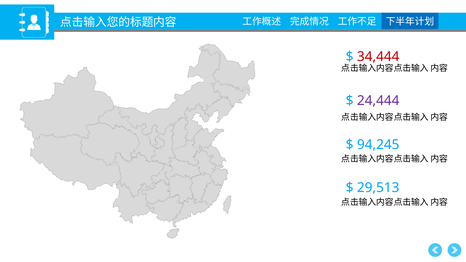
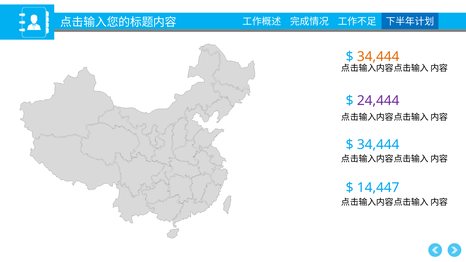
34,444 colour: red -> orange (378, 57)
94,245: 94,245 -> 34,444 (378, 145)
29,513: 29,513 -> 14,447 (378, 188)
